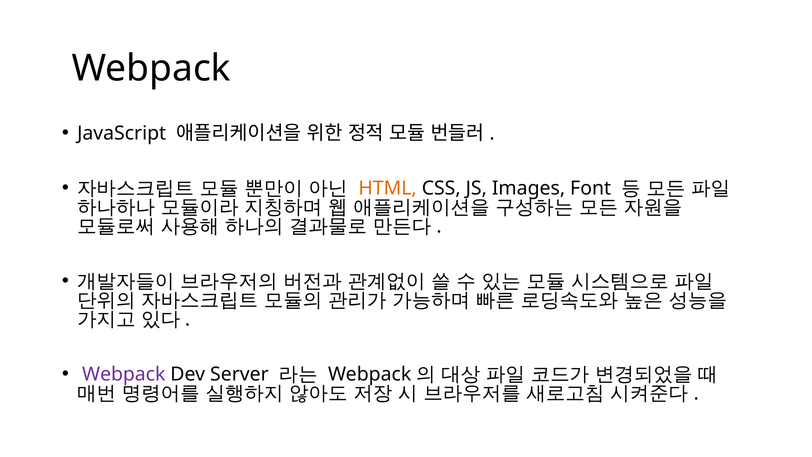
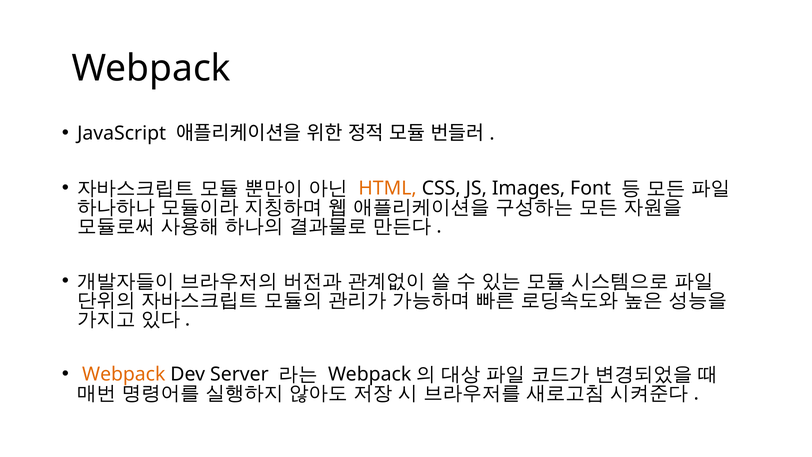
Webpack colour: purple -> orange (124, 374)
